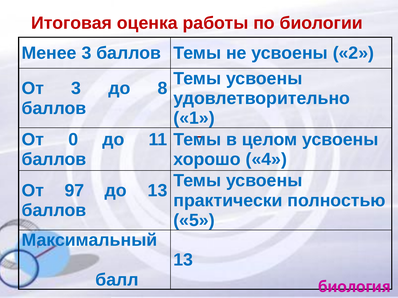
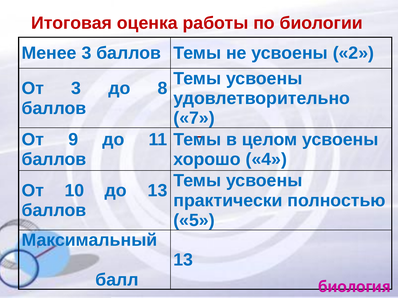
1: 1 -> 7 (194, 118)
0: 0 -> 9 (73, 140)
97: 97 -> 10 (74, 191)
